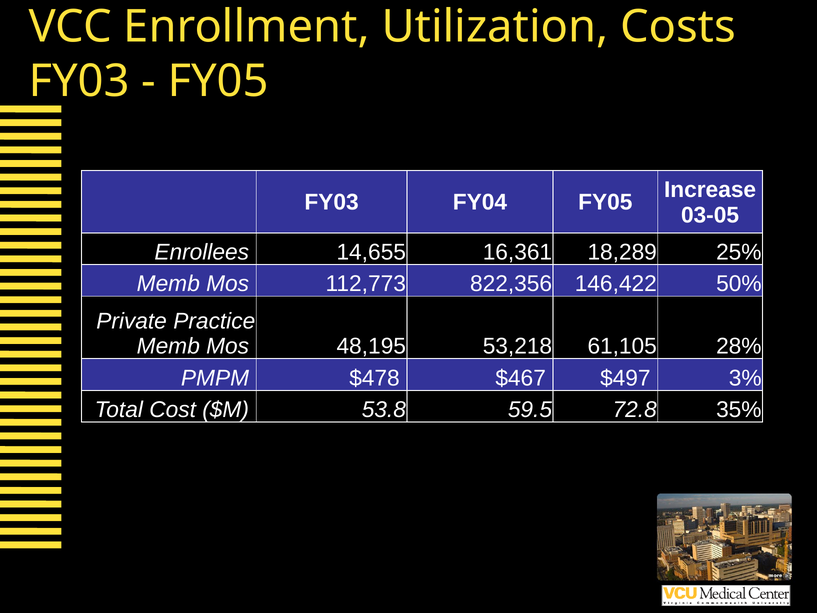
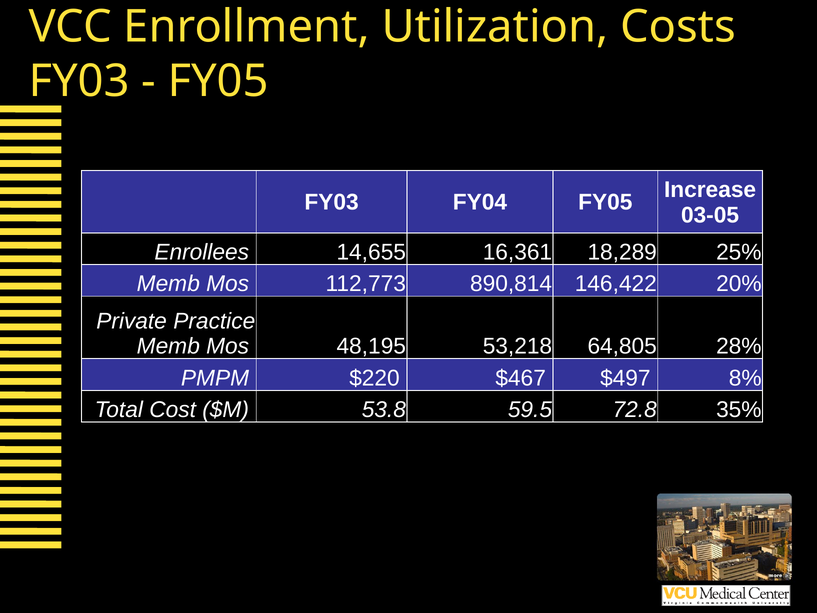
822,356: 822,356 -> 890,814 (511, 284)
50%: 50% -> 20% (739, 284)
61,105: 61,105 -> 64,805 (622, 346)
$478: $478 -> $220 (374, 378)
3%: 3% -> 8% (745, 378)
